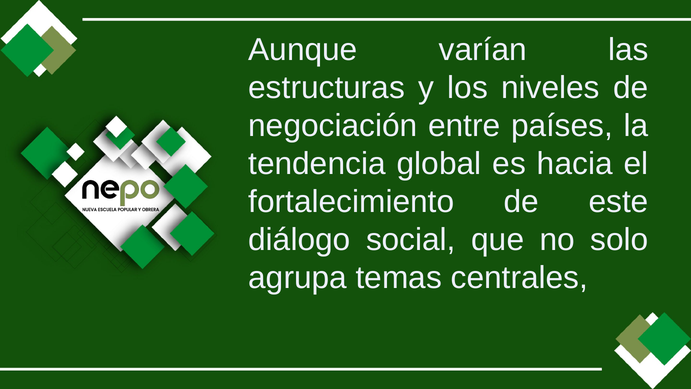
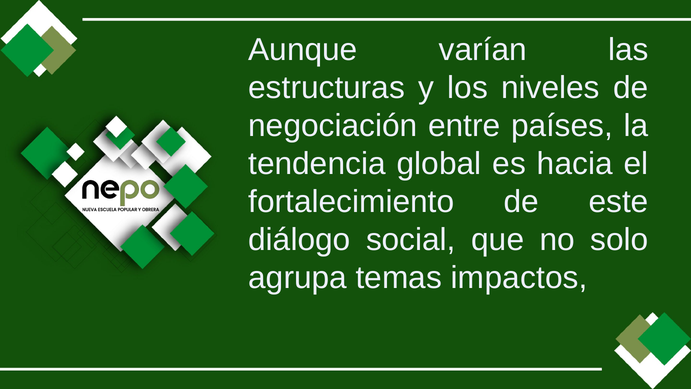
centrales: centrales -> impactos (519, 278)
